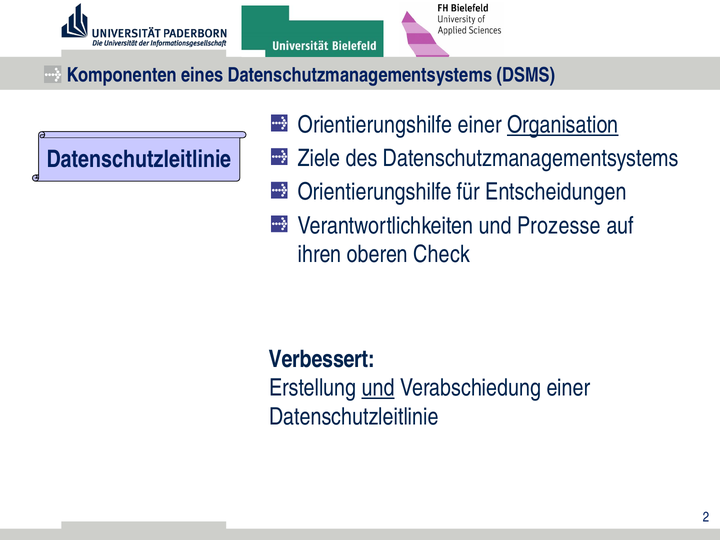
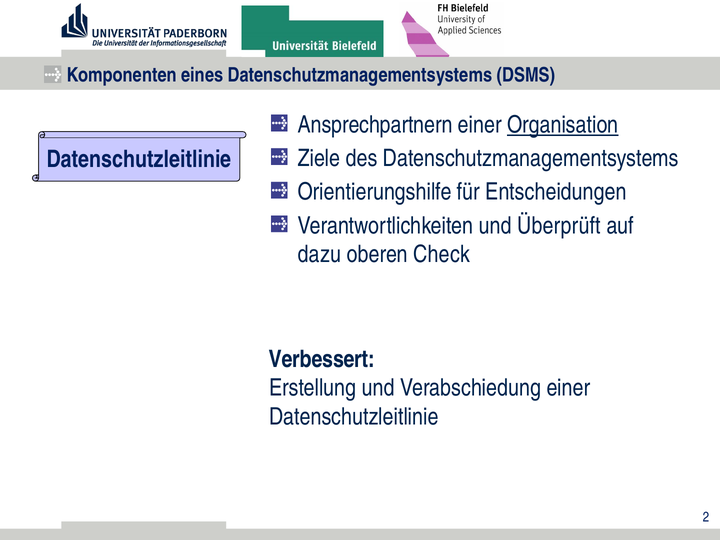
Orientierungshilfe: Orientierungshilfe -> Ansprechpartnern (375, 125)
Prozesse: Prozesse -> Überprüft (559, 226)
ihren: ihren -> dazu (319, 254)
und underline: present -> none (378, 388)
